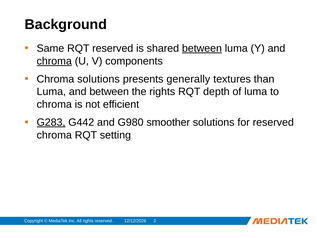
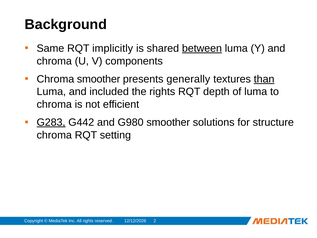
RQT reserved: reserved -> implicitly (113, 48)
chroma underline: present -> none (54, 61)
Chroma solutions: solutions -> smoother (99, 79)
than underline: none -> present (264, 79)
and between: between -> included (109, 92)
for reserved: reserved -> structure (273, 122)
